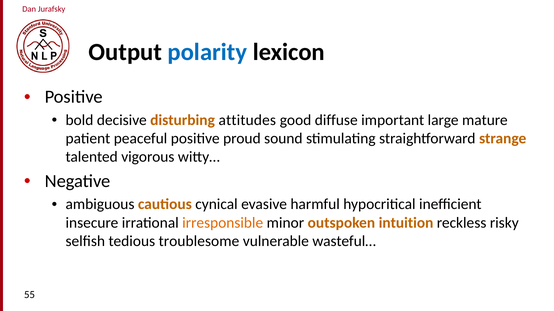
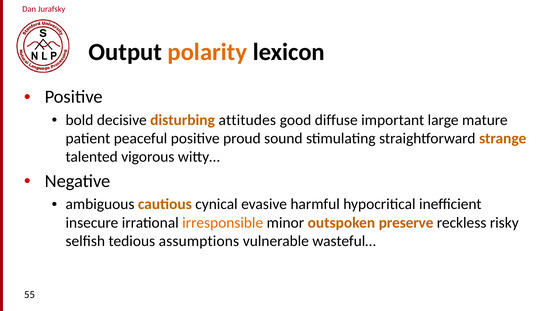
polarity colour: blue -> orange (207, 52)
intuition: intuition -> preserve (406, 223)
troublesome: troublesome -> assumptions (199, 242)
